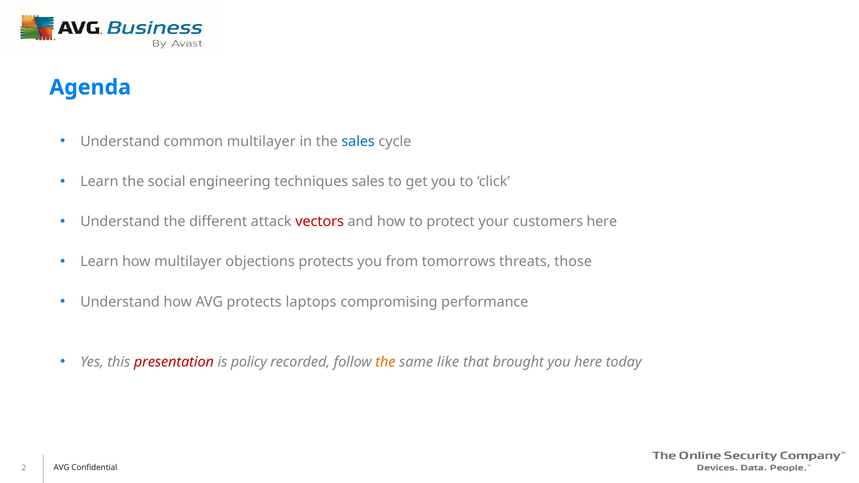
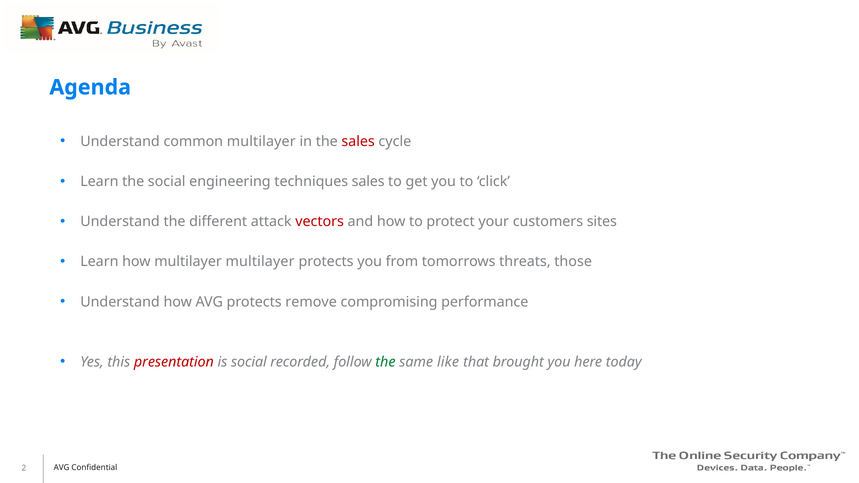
sales colour: blue -> red (358, 142)
customers here: here -> sites (602, 222)
multilayer objections: objections -> multilayer (260, 262)
laptops: laptops -> remove (311, 302)
is policy: policy -> social (249, 362)
the colour: orange -> green (385, 362)
